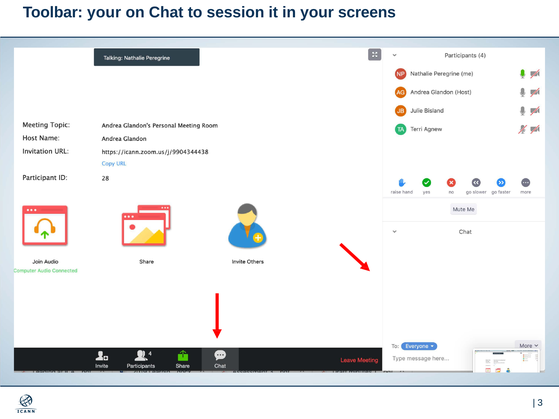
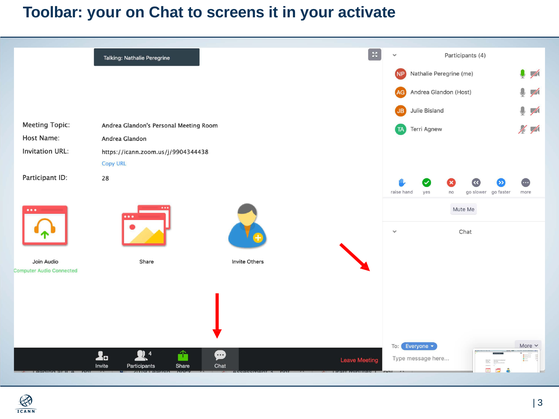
session: session -> screens (236, 12)
screens: screens -> activate (367, 12)
